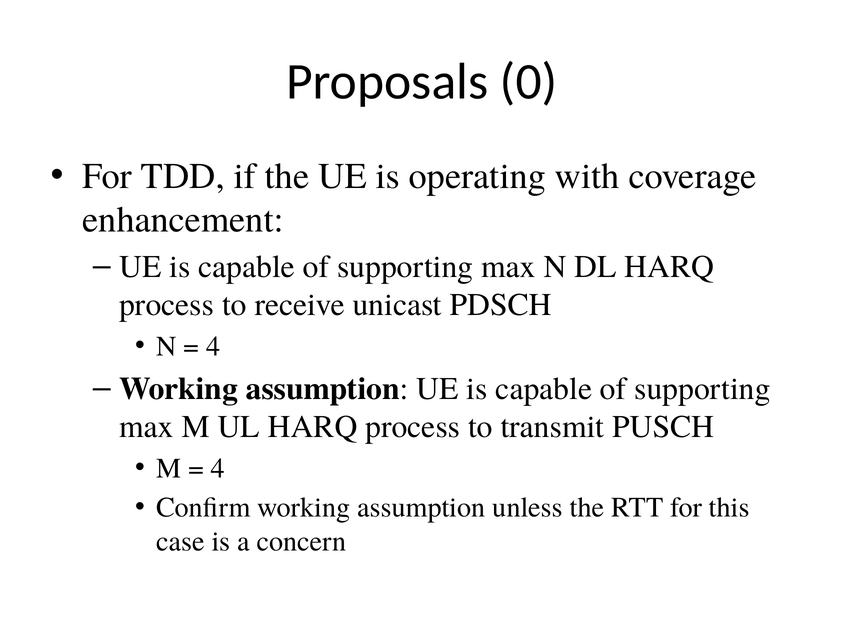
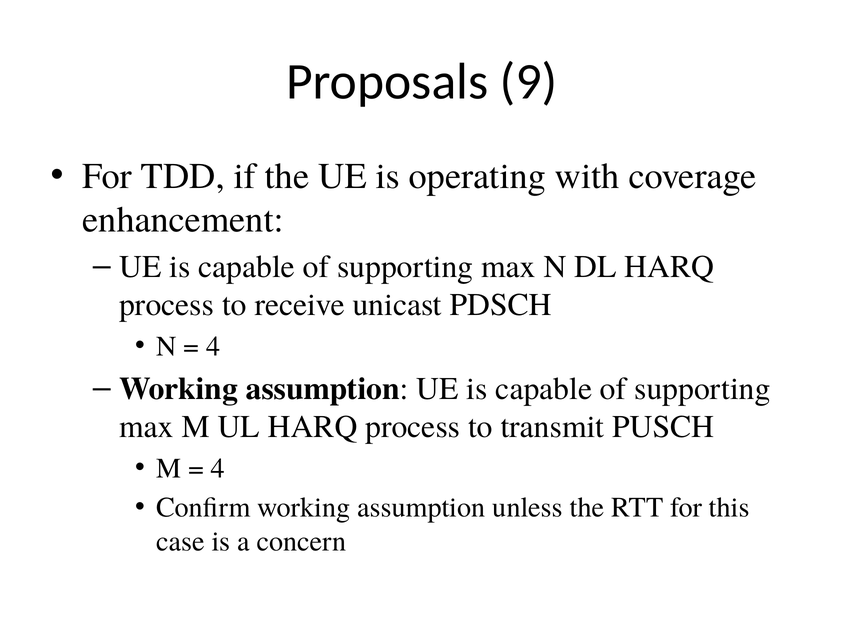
0: 0 -> 9 (529, 82)
